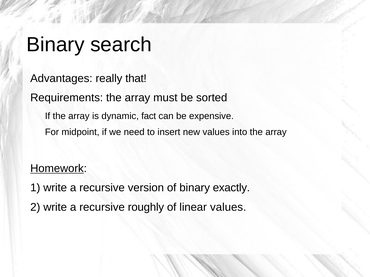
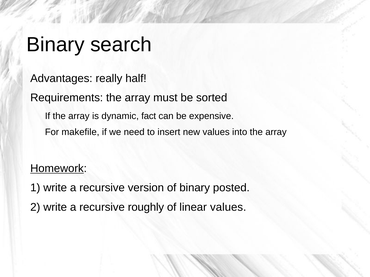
that: that -> half (136, 79)
midpoint: midpoint -> makefile (80, 132)
exactly: exactly -> posted (231, 188)
